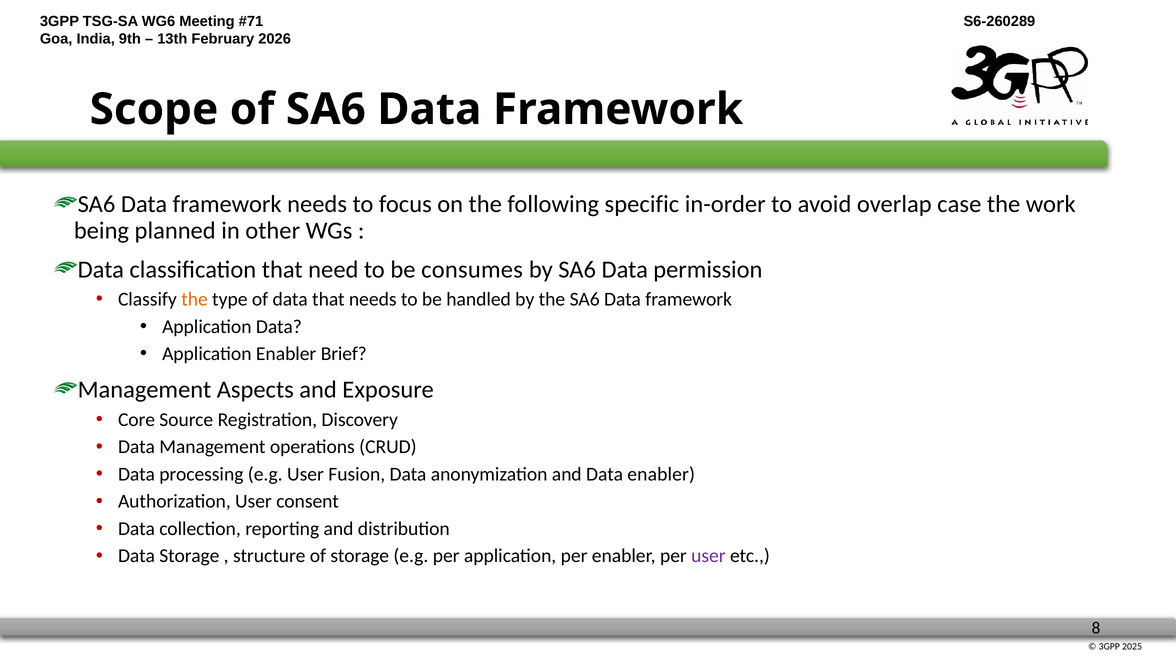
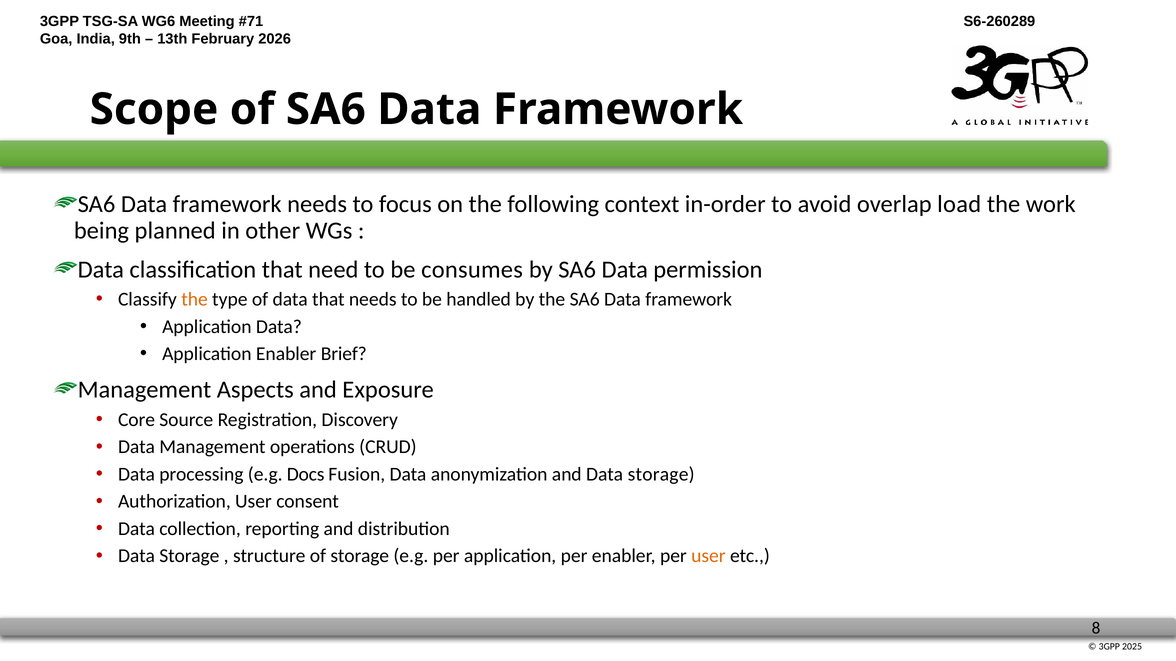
specific: specific -> context (642, 204)
case: case -> load (959, 204)
e.g User: User -> Docs (306, 475)
and Data enabler: enabler -> storage (661, 475)
user colour: purple -> orange (708, 556)
